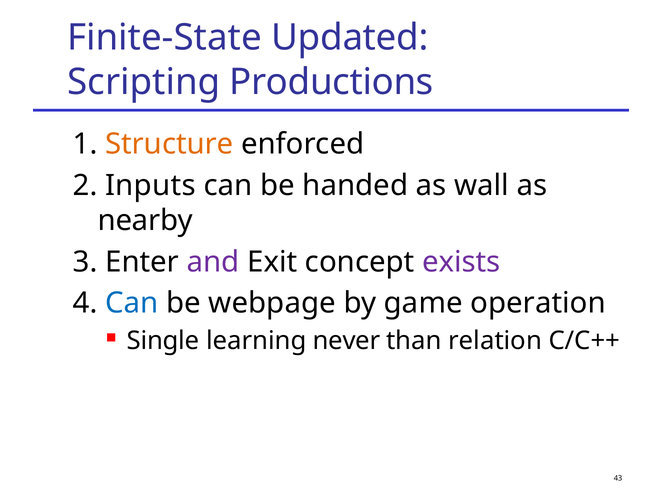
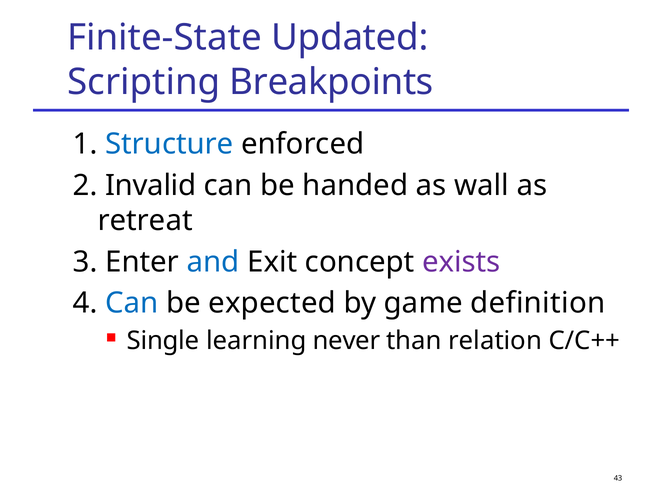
Productions: Productions -> Breakpoints (331, 82)
Structure colour: orange -> blue (169, 144)
Inputs: Inputs -> Invalid (151, 186)
nearby: nearby -> retreat (145, 221)
and colour: purple -> blue (213, 262)
webpage: webpage -> expected (272, 303)
operation: operation -> definition (538, 303)
